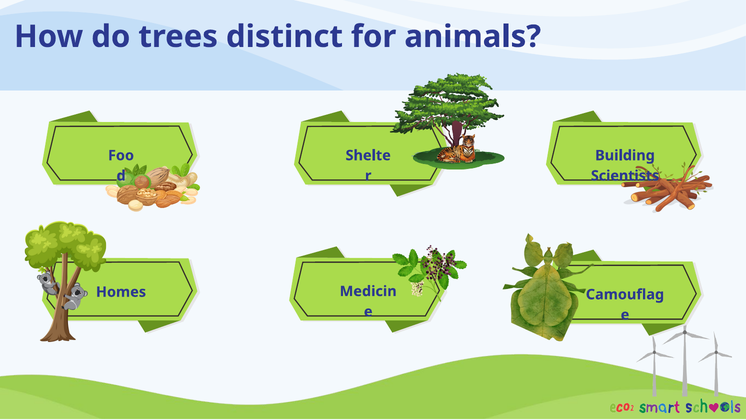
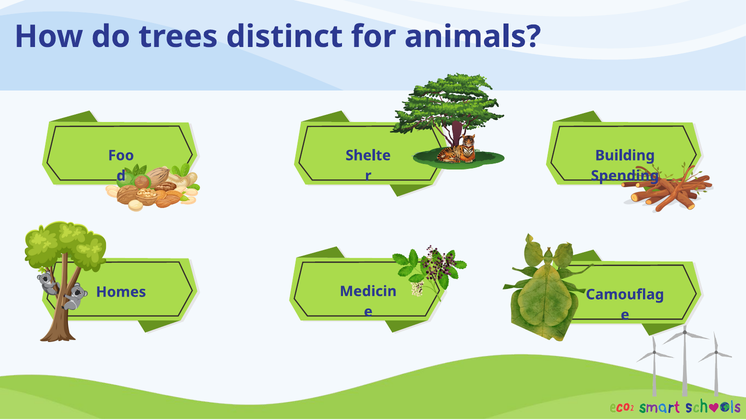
Scientists: Scientists -> Spending (625, 176)
